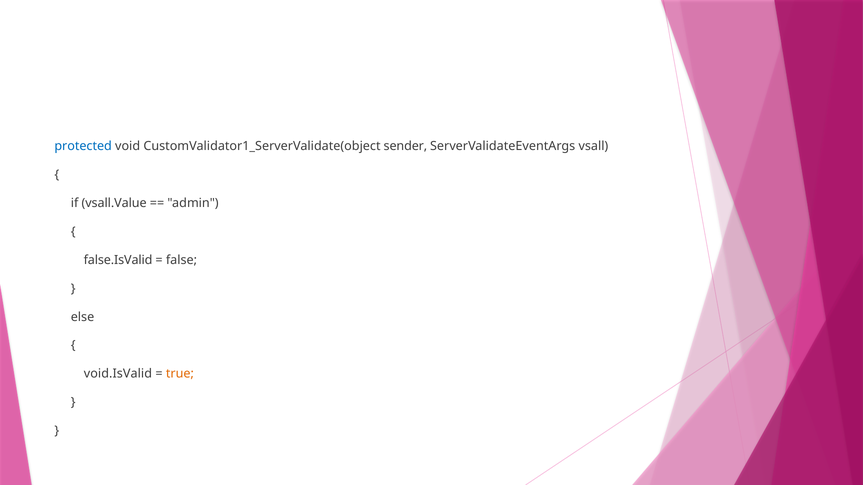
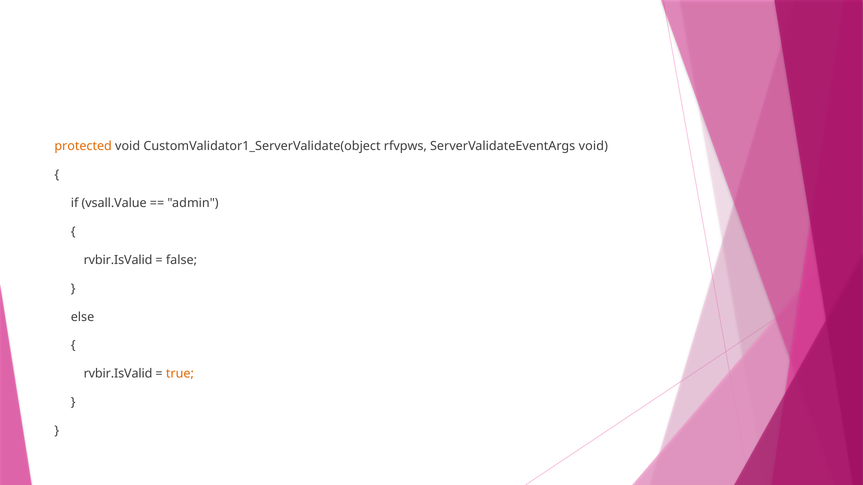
protected colour: blue -> orange (83, 146)
sender: sender -> rfvpws (405, 146)
ServerValidateEventArgs vsall: vsall -> void (593, 146)
false.IsValid: false.IsValid -> rvbir.IsValid (118, 260)
void.IsValid: void.IsValid -> rvbir.IsValid (118, 374)
